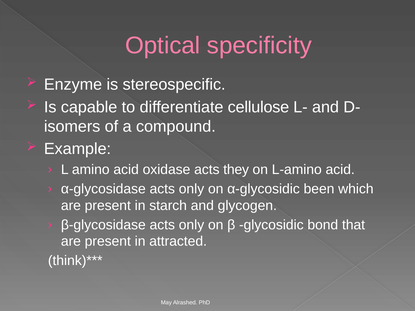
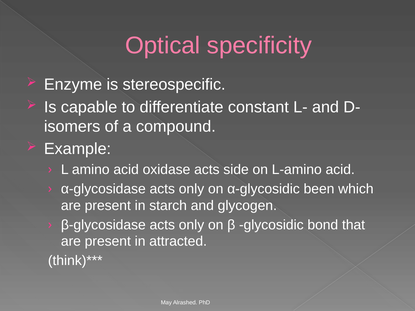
cellulose: cellulose -> constant (258, 107)
they: they -> side (236, 170)
